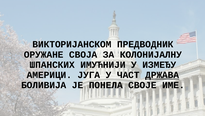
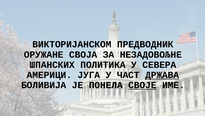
КОЛОНИЈАЛНУ: КОЛОНИЈАЛНУ -> НЕЗАДОВОЉНЕ (151, 54)
ИМУЋНИЈИ: ИМУЋНИЈИ -> ПОЛИТИКА (103, 64)
ИЗМЕЂУ: ИЗМЕЂУ -> СЕВЕРА (159, 64)
СВОЈЕ underline: none -> present (142, 85)
